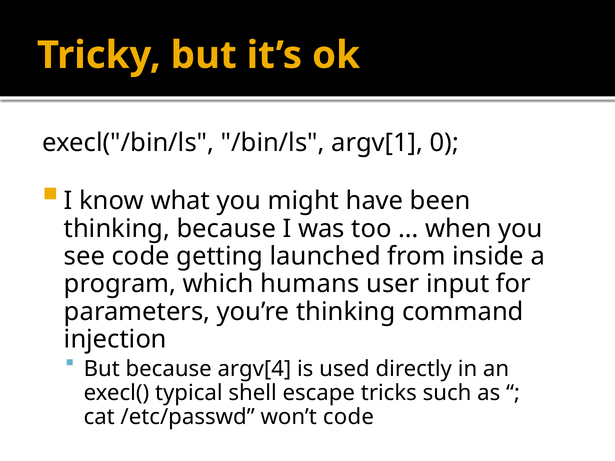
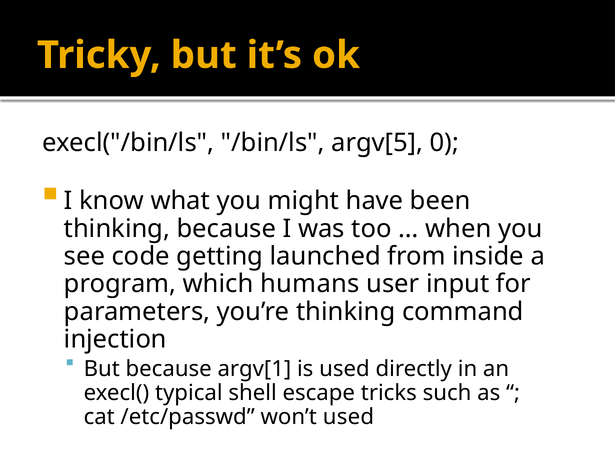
argv[1: argv[1 -> argv[5 (377, 143)
argv[4: argv[4 -> argv[1 (254, 369)
won’t code: code -> used (348, 417)
